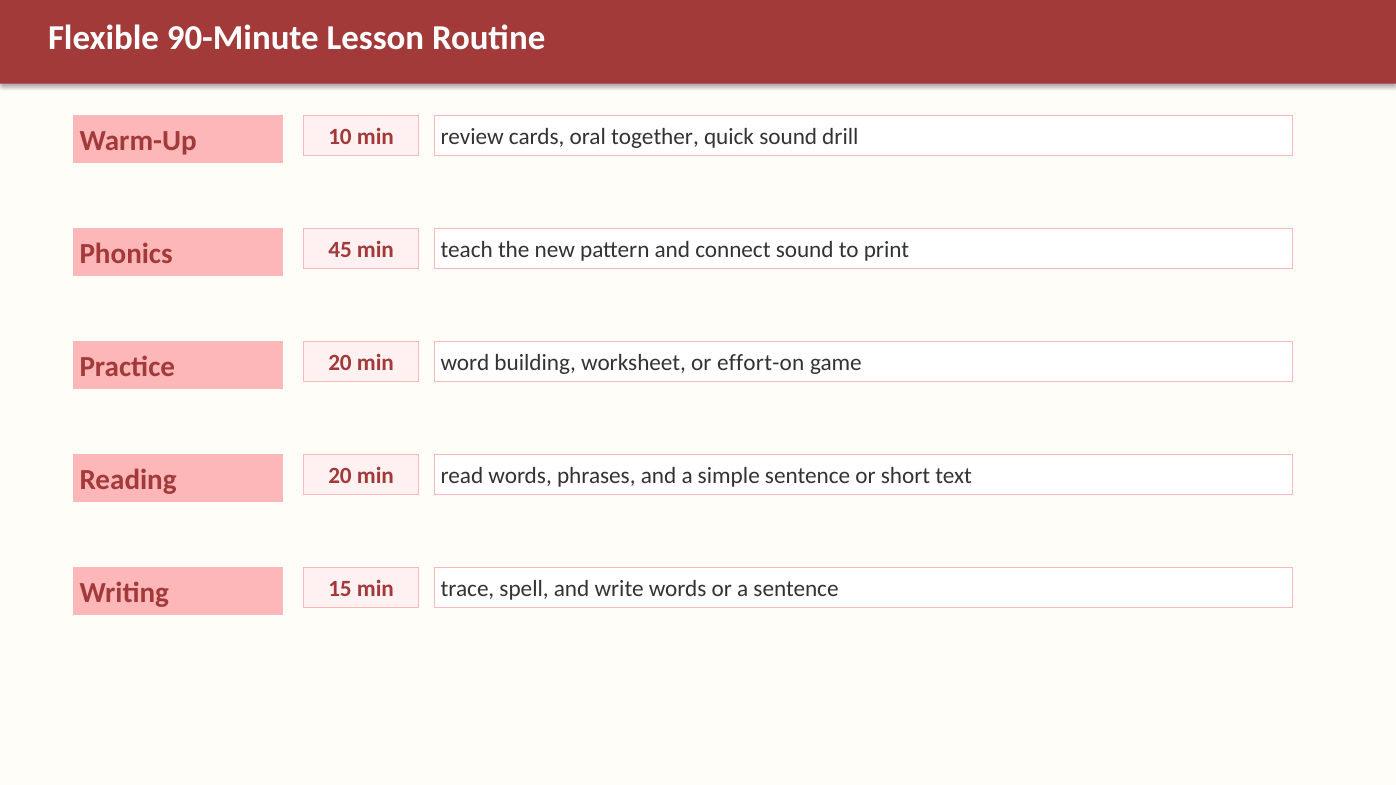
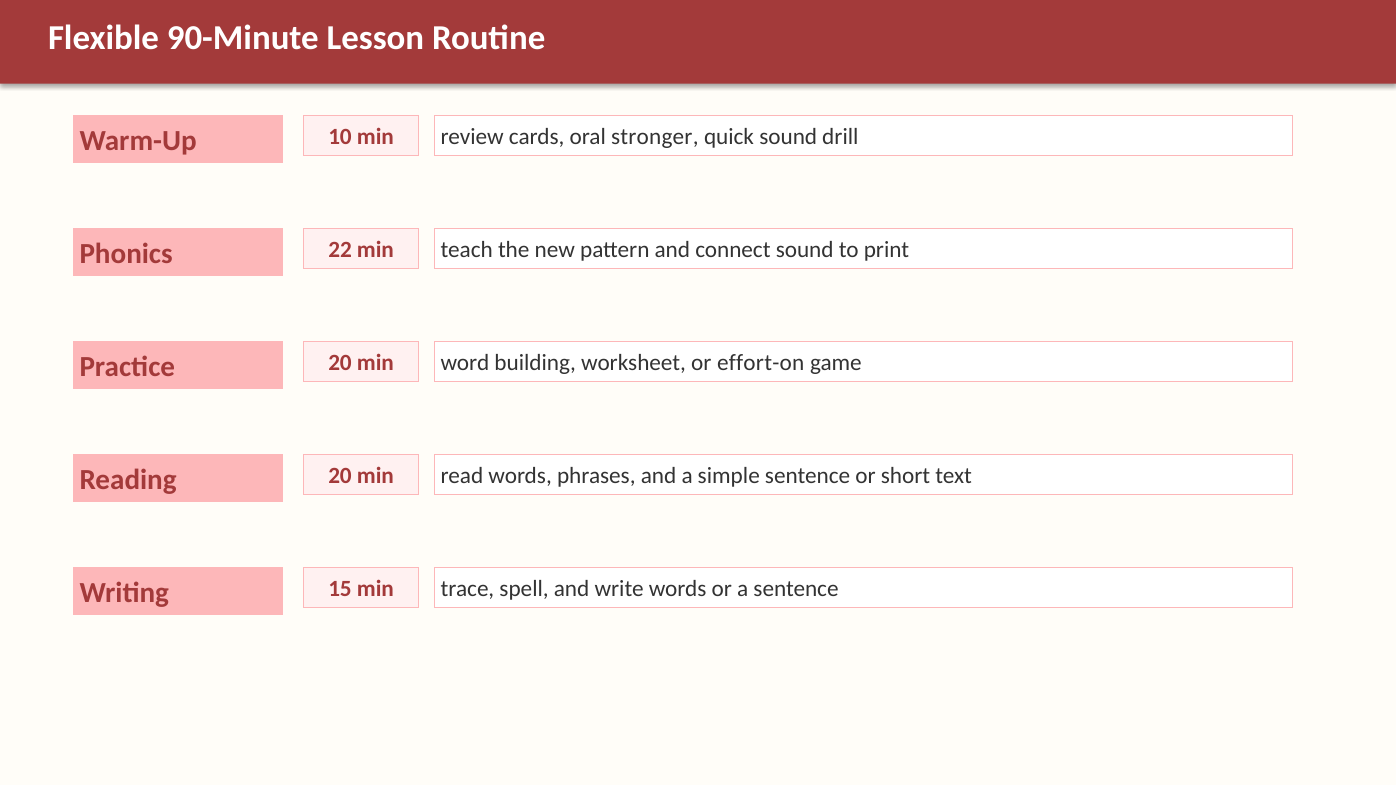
together: together -> stronger (655, 137)
45: 45 -> 22 (340, 250)
